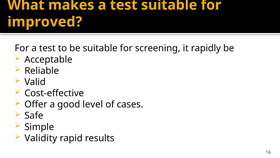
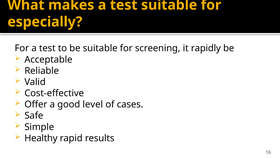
improved: improved -> especially (45, 22)
Validity: Validity -> Healthy (41, 138)
